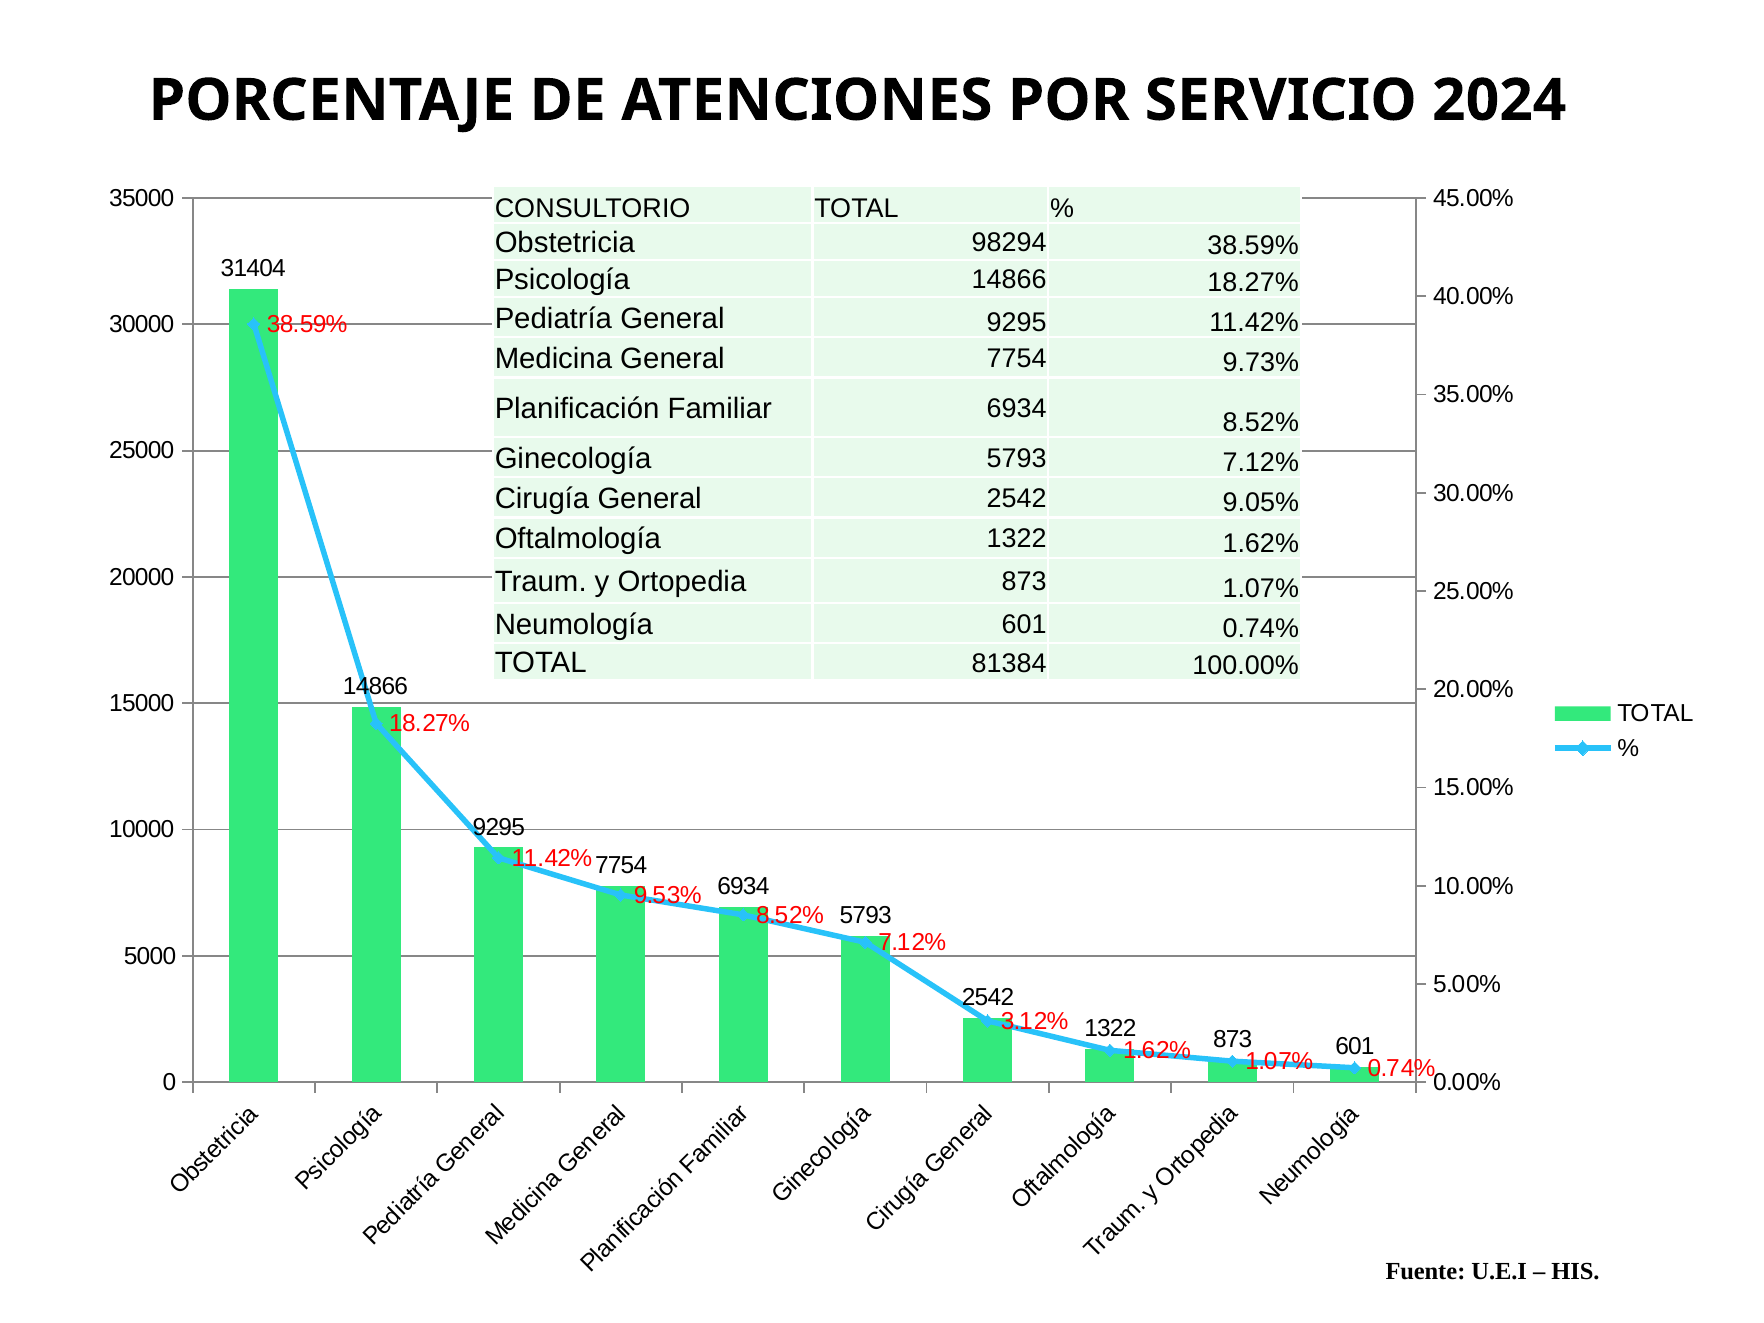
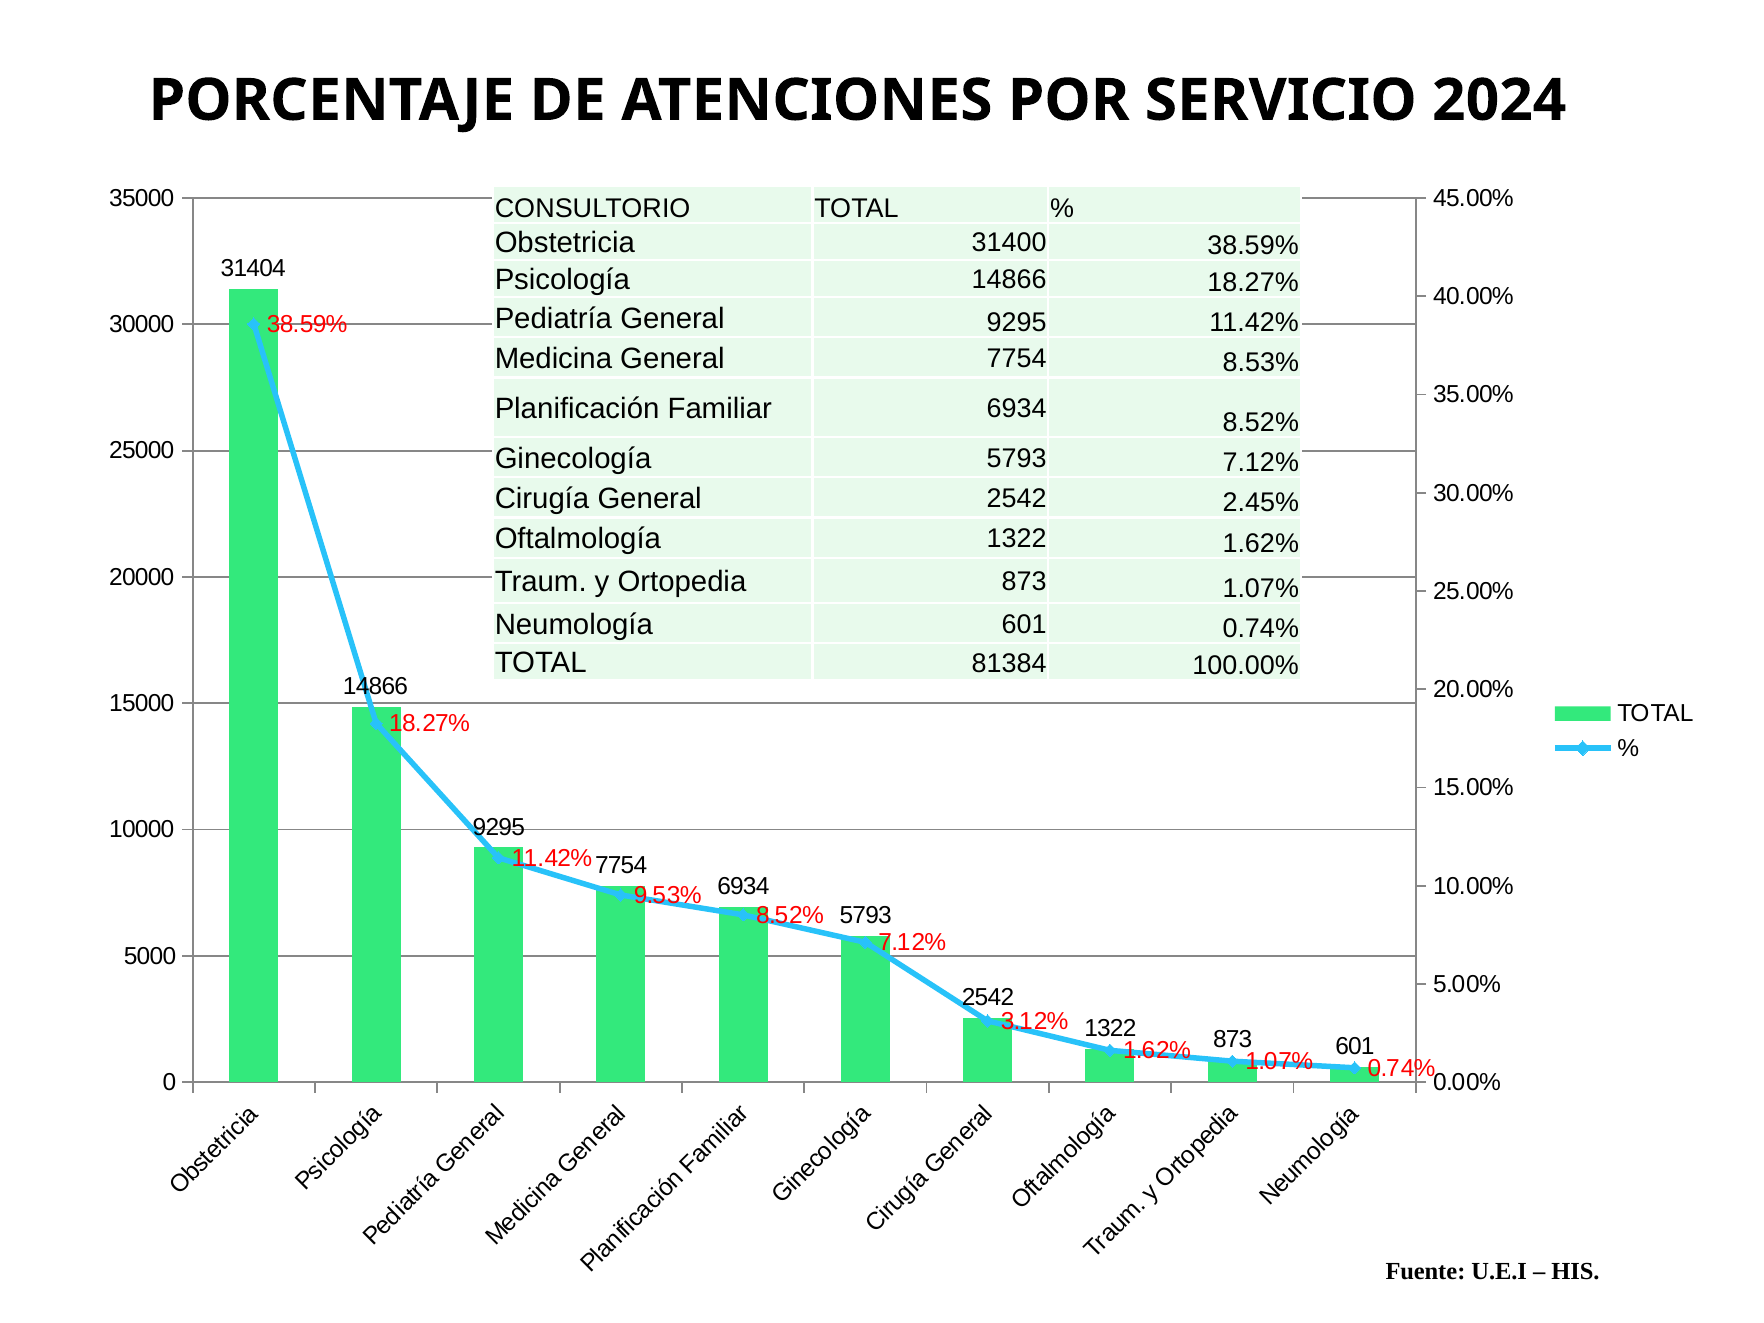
98294: 98294 -> 31400 (1009, 243)
9.73%: 9.73% -> 8.53% (1261, 363)
9.05%: 9.05% -> 2.45% (1261, 503)
